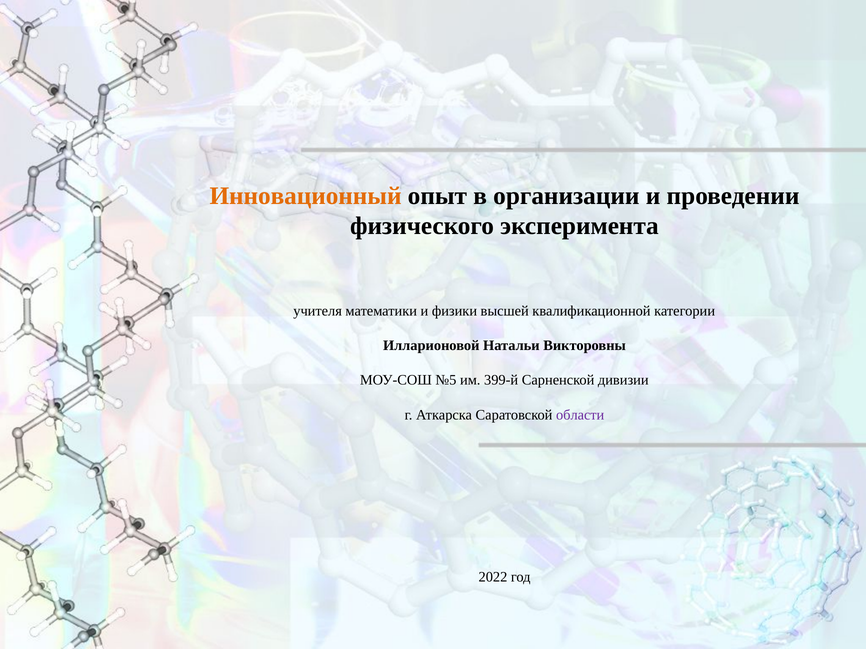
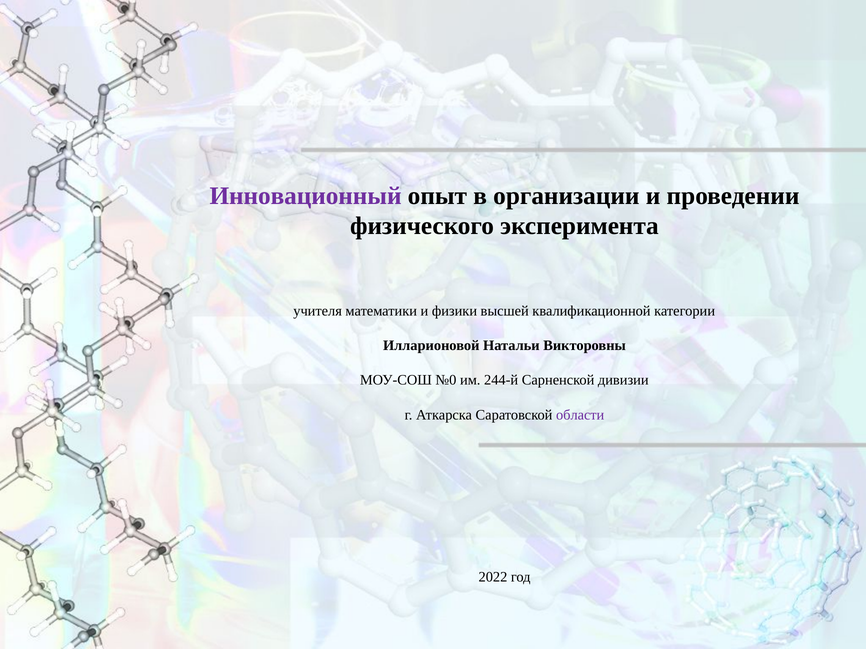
Инновационный colour: orange -> purple (306, 196)
№5: №5 -> №0 (446, 380)
399-й: 399-й -> 244-й (501, 380)
